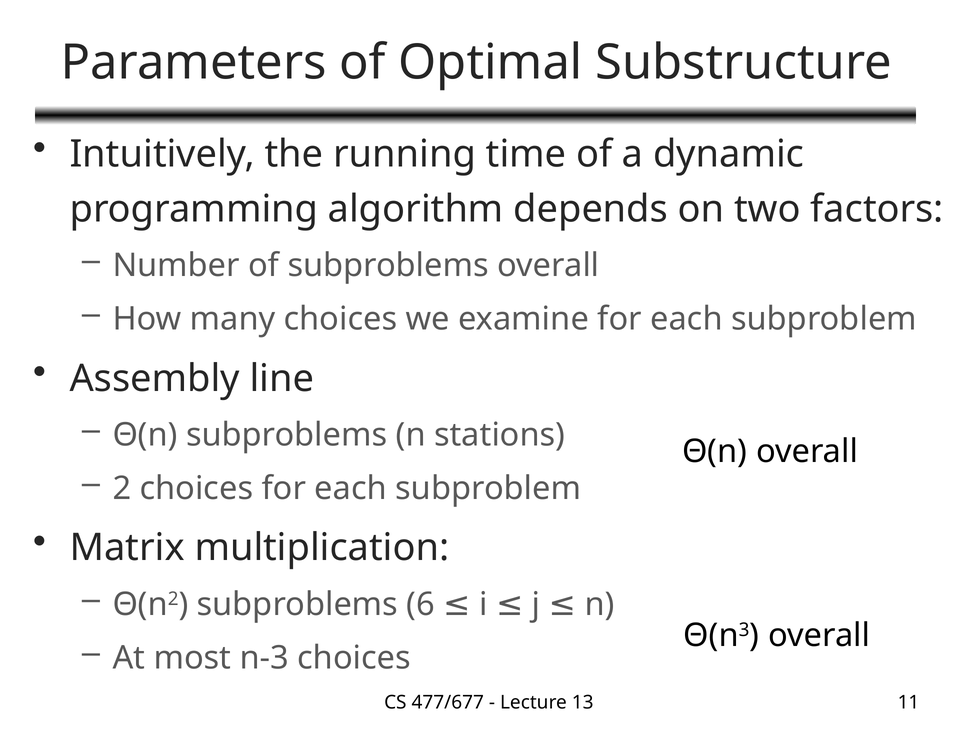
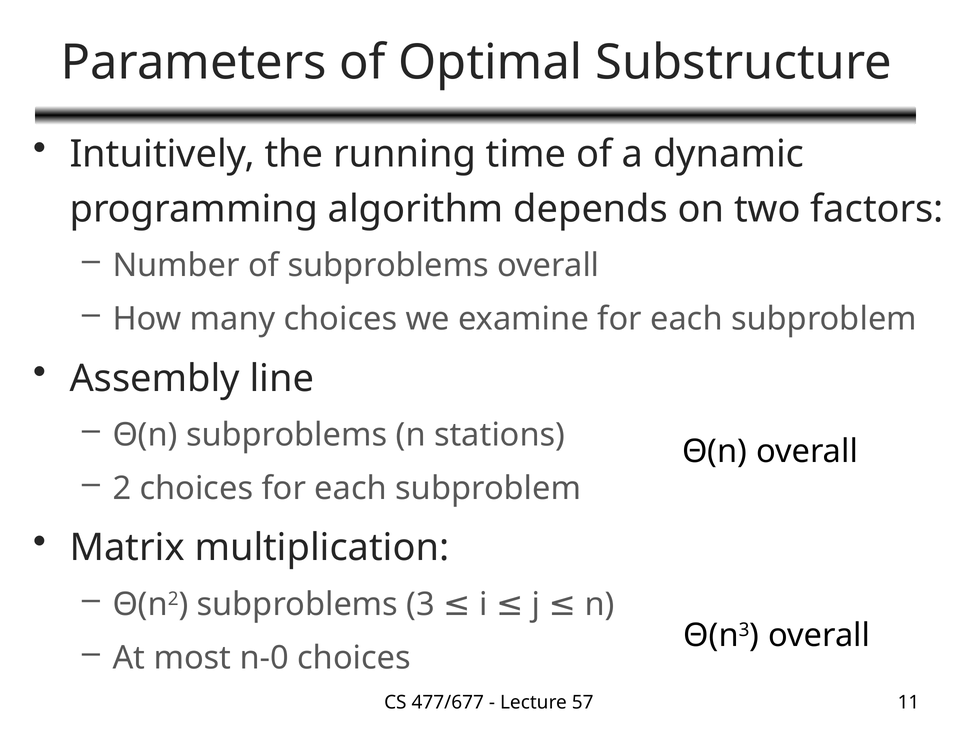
6: 6 -> 3 (421, 604)
n-3: n-3 -> n-0 (264, 657)
13: 13 -> 57 (583, 702)
